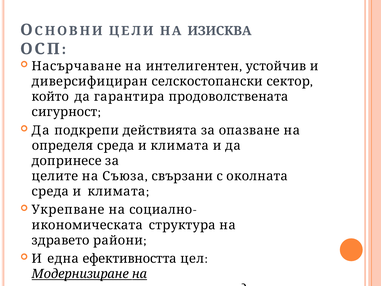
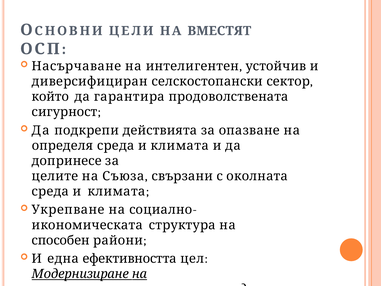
ИЗИСКВА: ИЗИСКВА -> ВМЕСТЯТ (219, 31)
здравето: здравето -> способен (61, 240)
